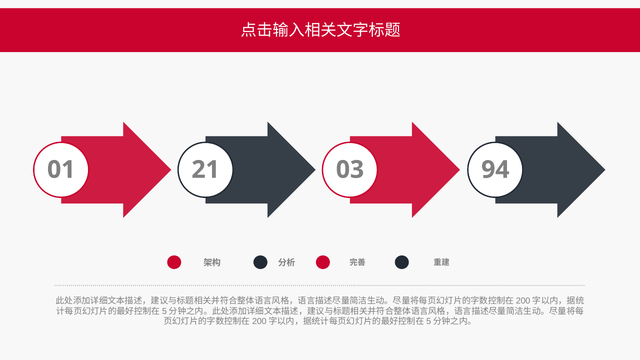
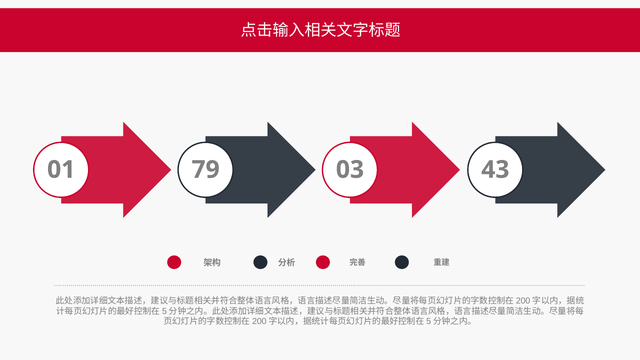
21: 21 -> 79 (206, 170)
94: 94 -> 43 (495, 170)
